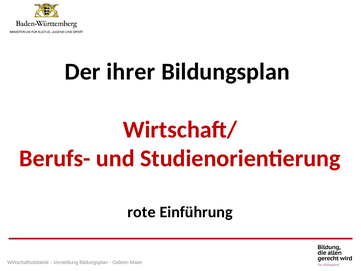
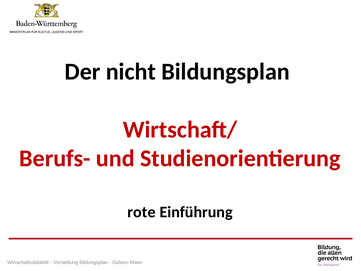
ihrer: ihrer -> nicht (131, 72)
